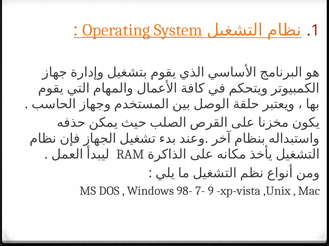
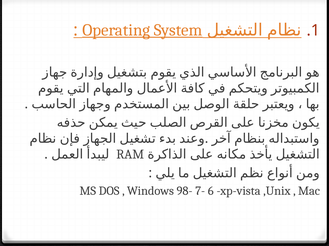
9: 9 -> 6 (211, 191)
